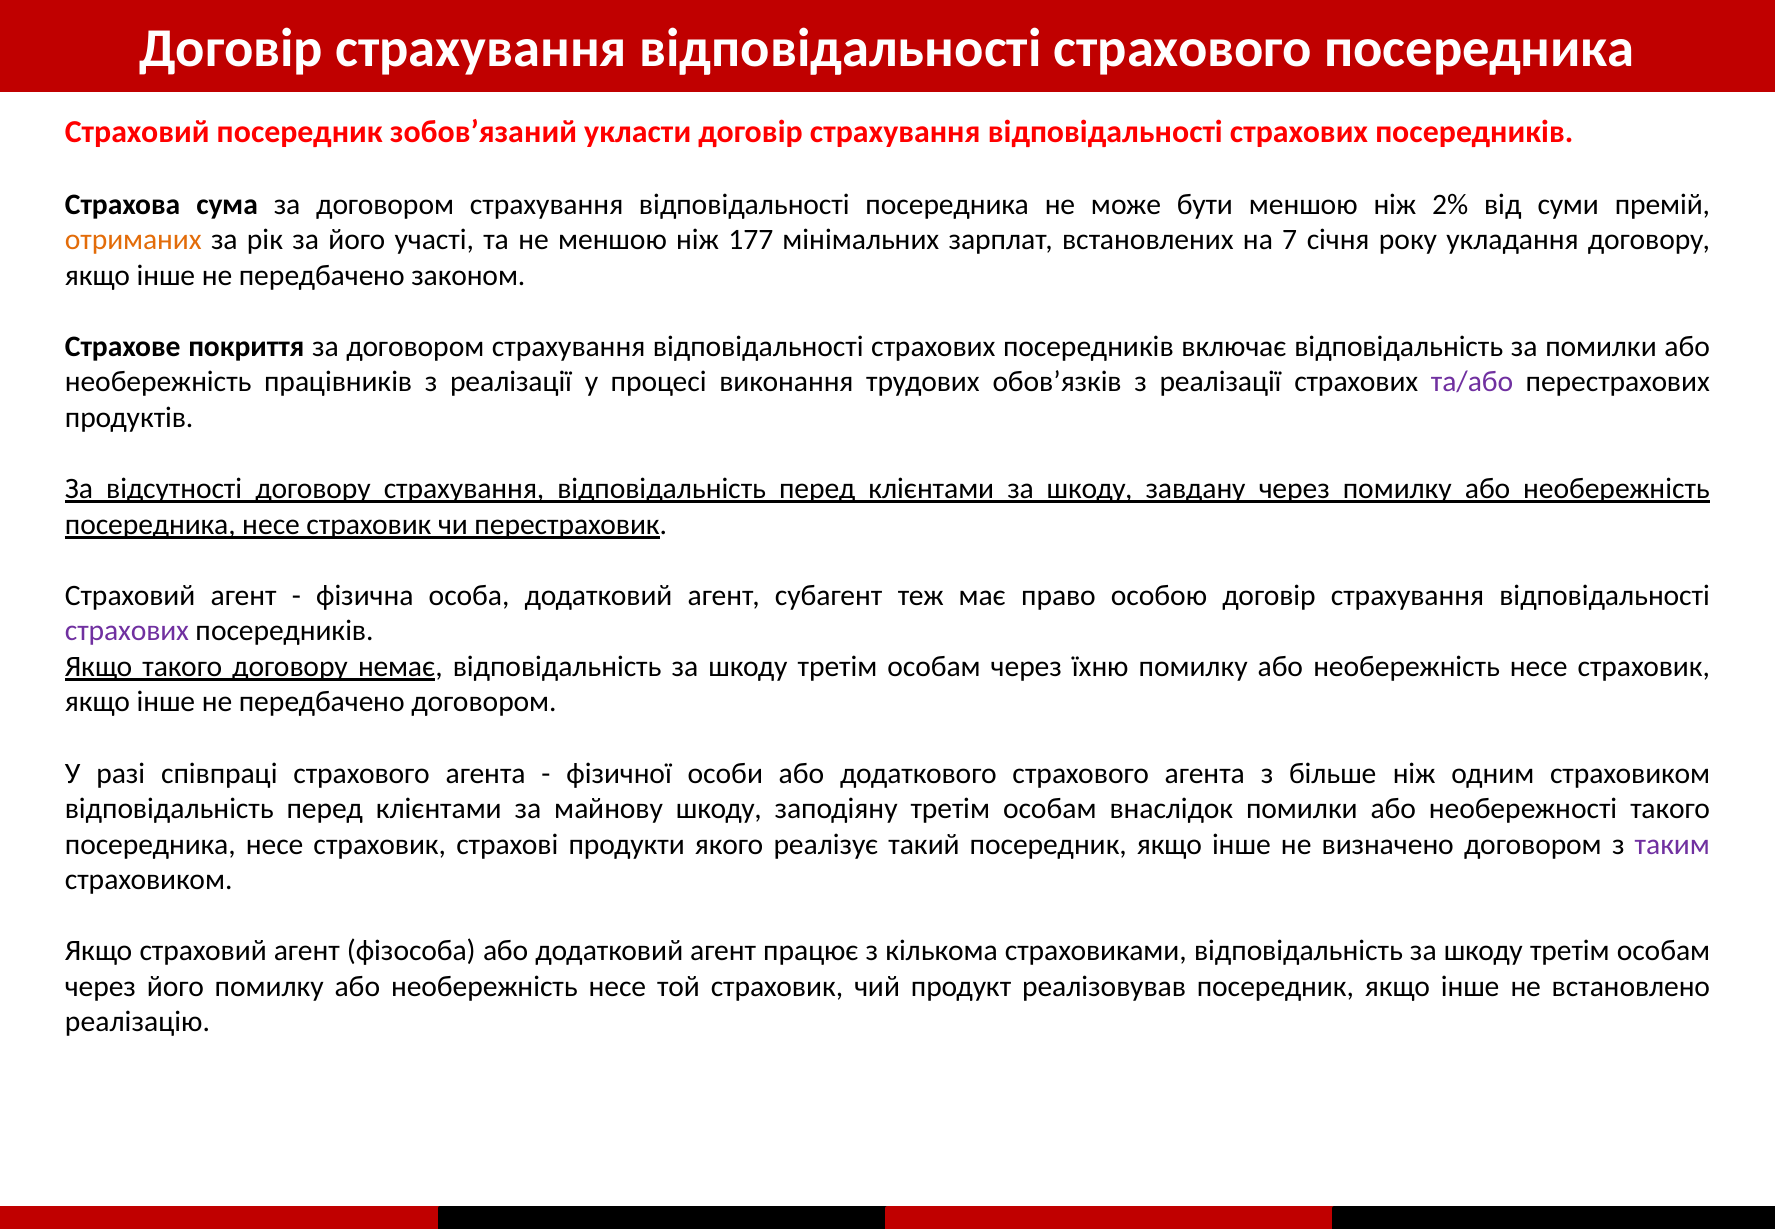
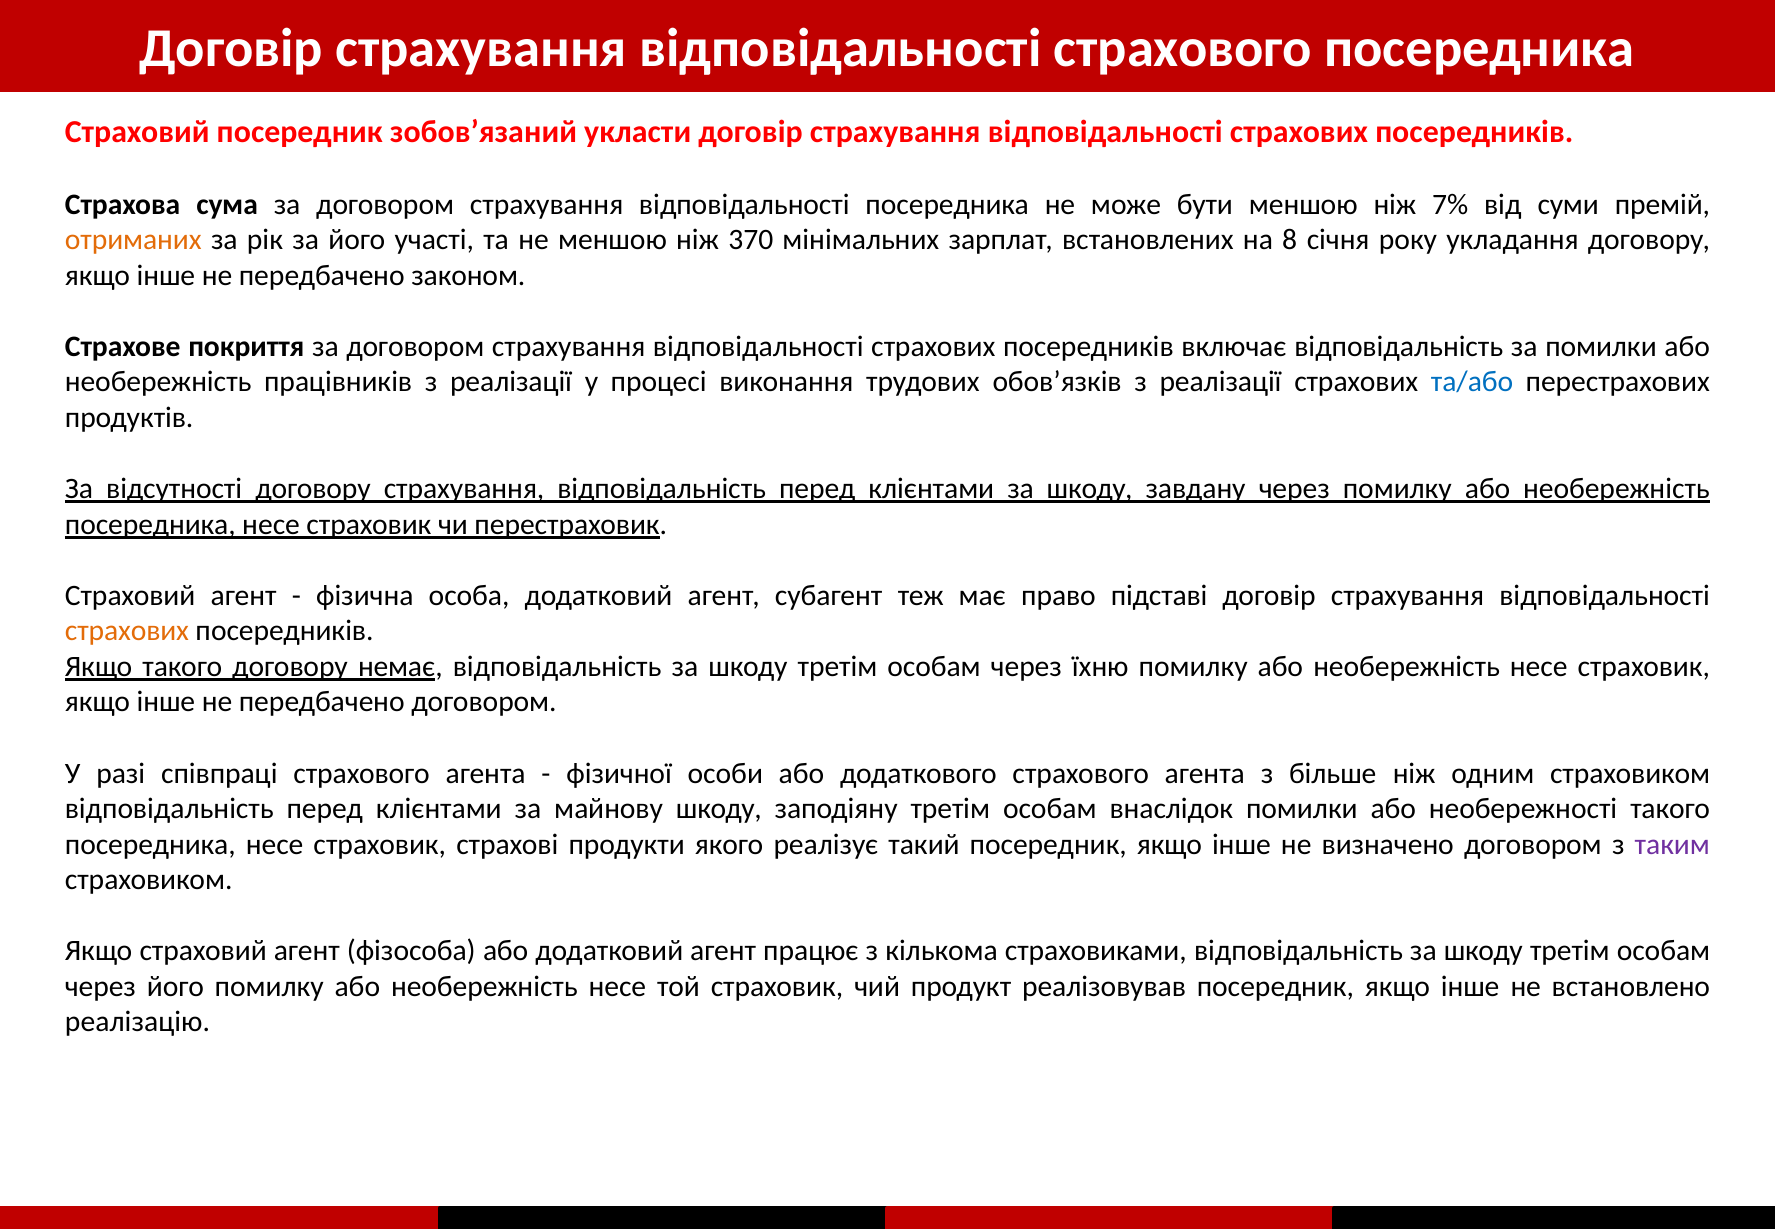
2%: 2% -> 7% (1450, 204)
177: 177 -> 370 (751, 240)
7: 7 -> 8 (1290, 240)
та/або colour: purple -> blue (1472, 382)
особою: особою -> підставі (1159, 595)
страхових colour: purple -> orange (127, 631)
